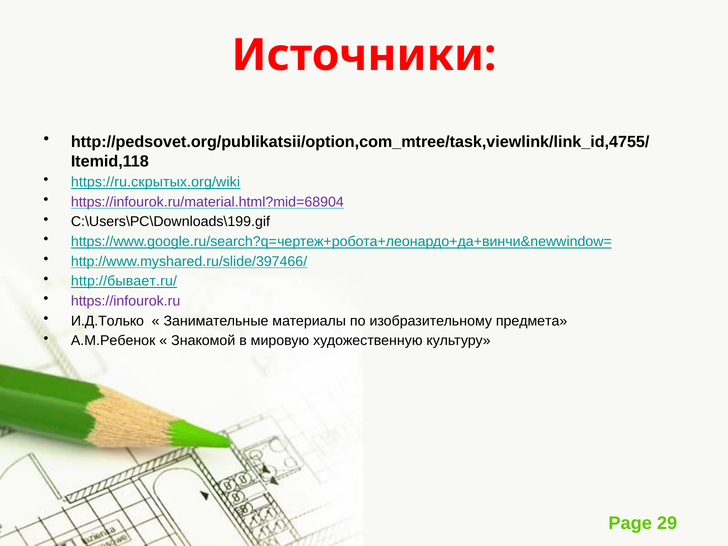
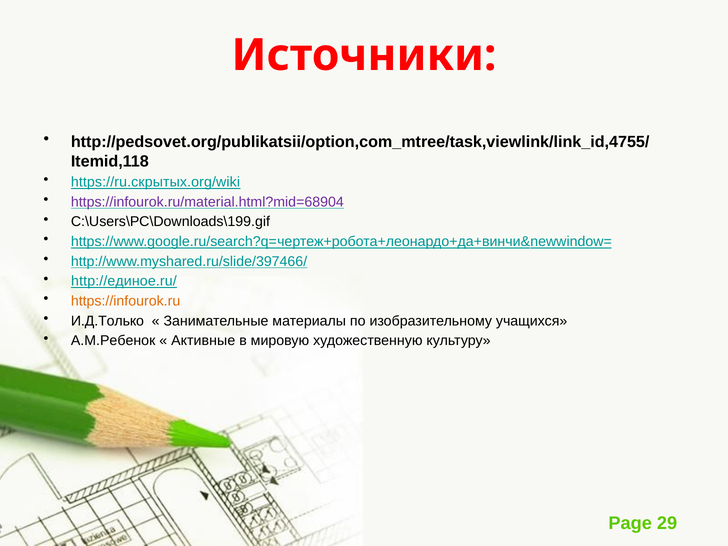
http://бывает.ru/: http://бывает.ru/ -> http://единое.ru/ (124, 281)
https://infourok.ru colour: purple -> orange (126, 301)
предмета: предмета -> учащихся (532, 321)
Знакомой: Знакомой -> Активные (203, 341)
